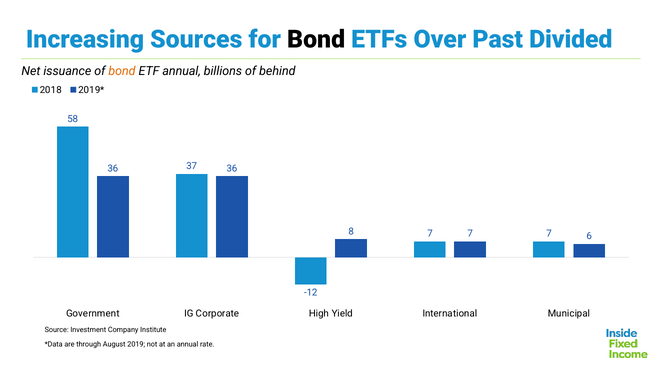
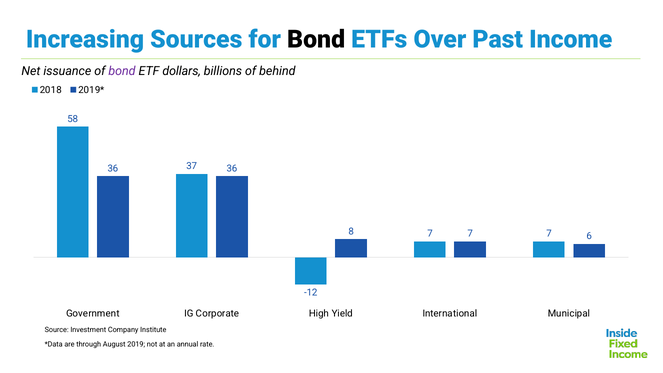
Divided: Divided -> Income (571, 39)
bond colour: orange -> purple (122, 71)
ETF annual: annual -> dollars (182, 71)
